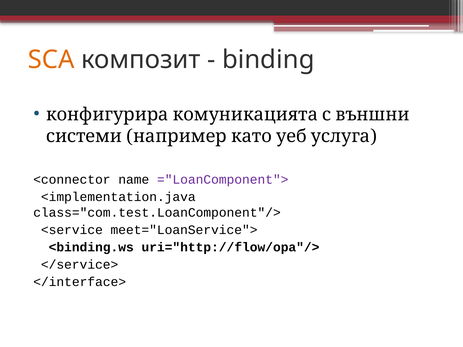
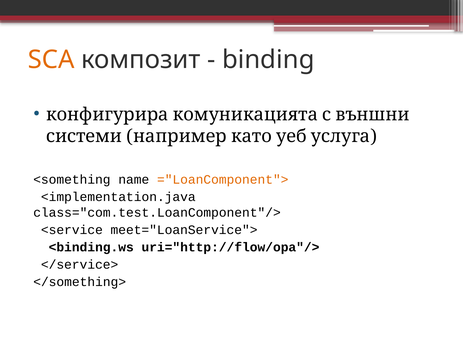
<connector: <connector -> <something (72, 180)
="LoanComponent"> colour: purple -> orange (223, 180)
</interface>: </interface> -> </something> (80, 282)
